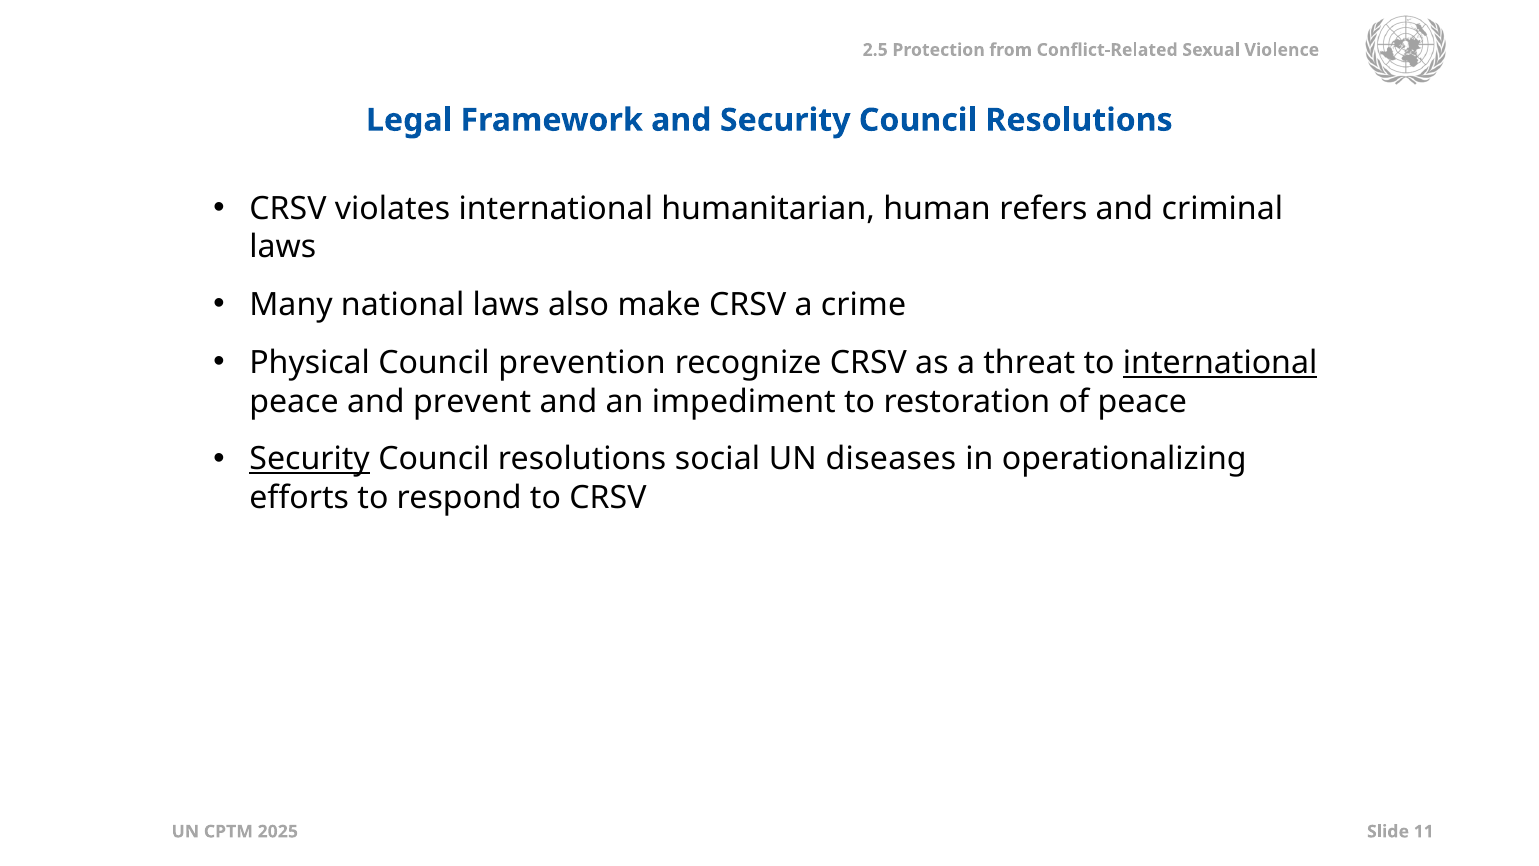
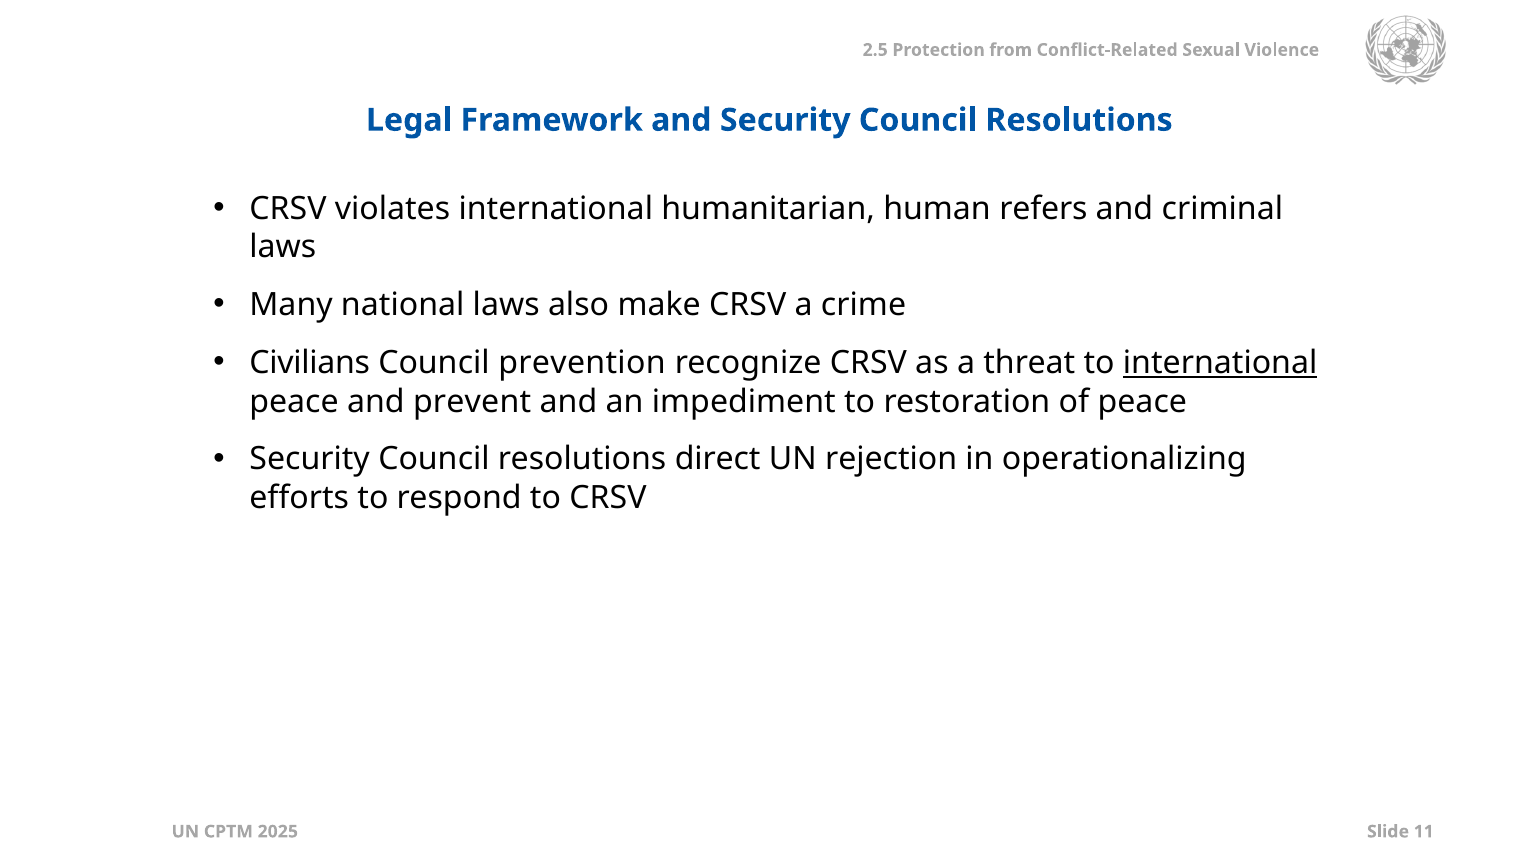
Physical: Physical -> Civilians (310, 363)
Security underline: present -> none (310, 459)
social: social -> direct (718, 459)
diseases: diseases -> rejection (891, 459)
